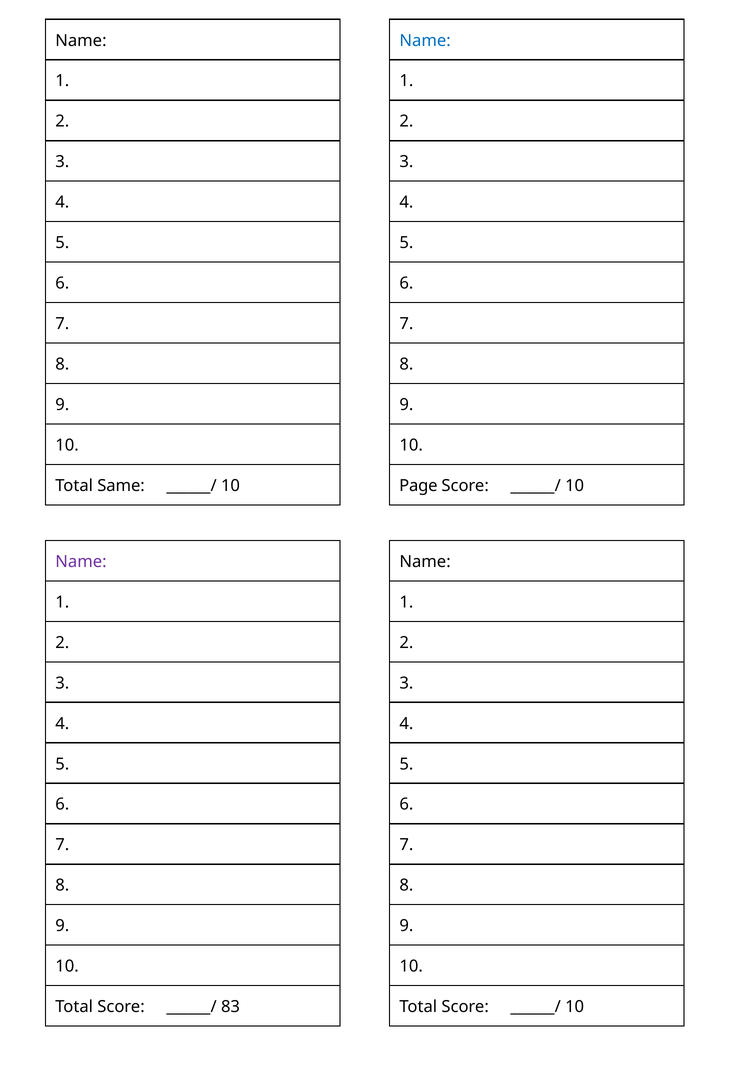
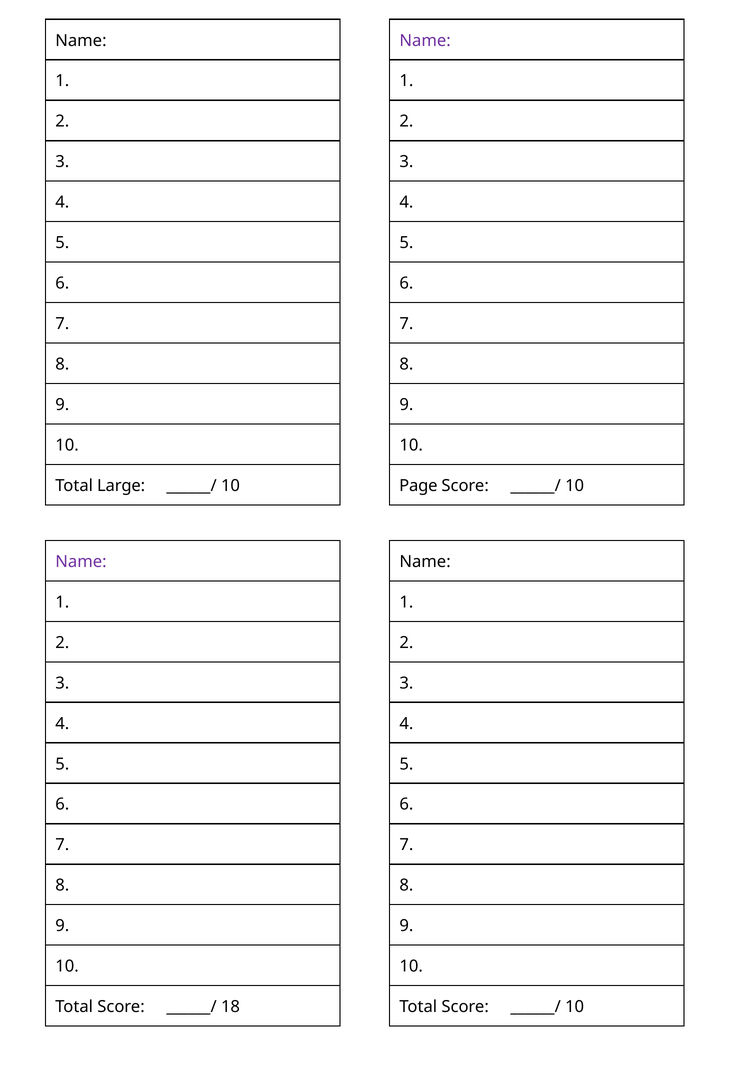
Name colour: blue -> purple (425, 40)
Same: Same -> Large (121, 485)
83: 83 -> 18 (230, 1006)
